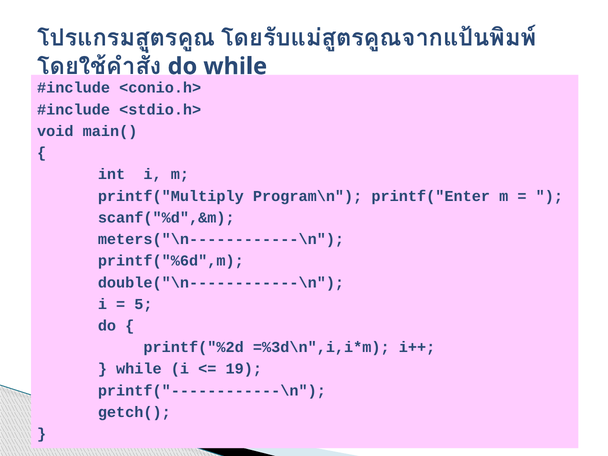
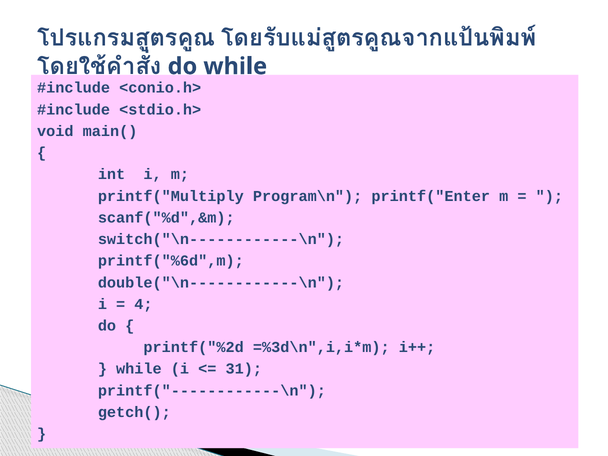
meters("\n------------\n: meters("\n------------\n -> switch("\n------------\n (221, 239)
5: 5 -> 4 (143, 304)
19: 19 -> 31 (244, 369)
